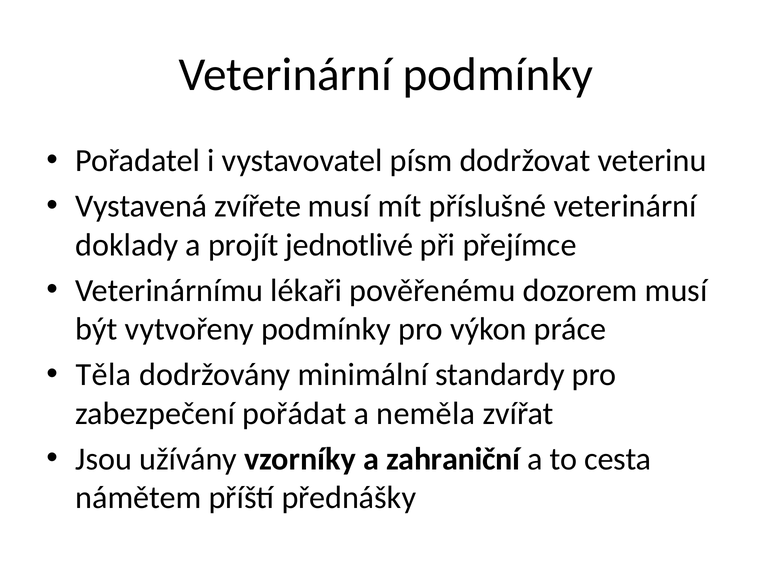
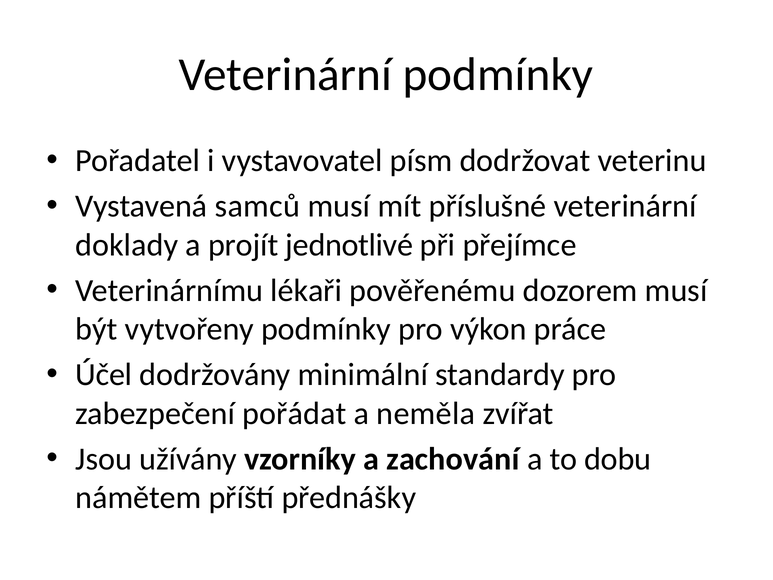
zvířete: zvířete -> samců (257, 206)
Těla: Těla -> Účel (104, 375)
zahraniční: zahraniční -> zachování (453, 459)
cesta: cesta -> dobu (618, 459)
